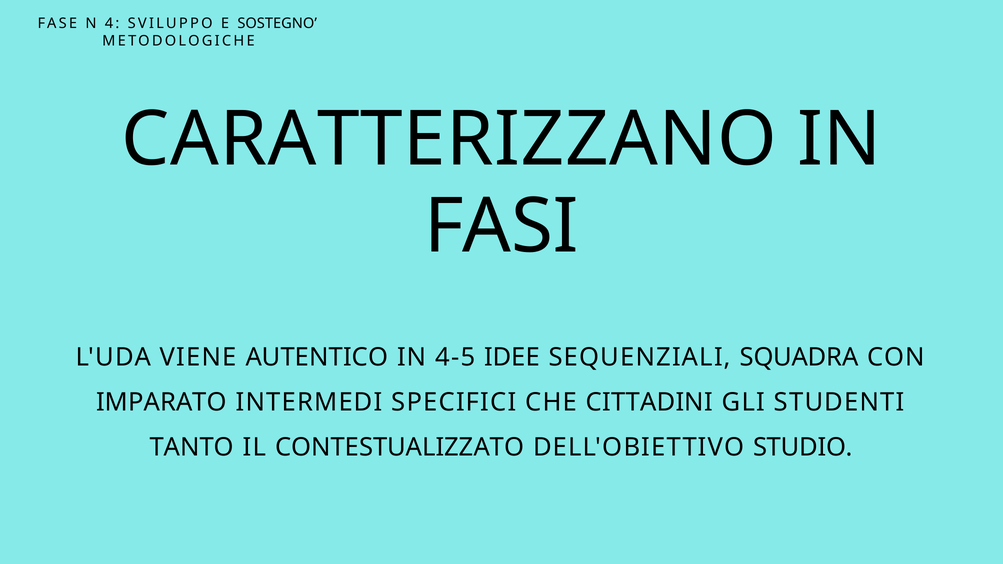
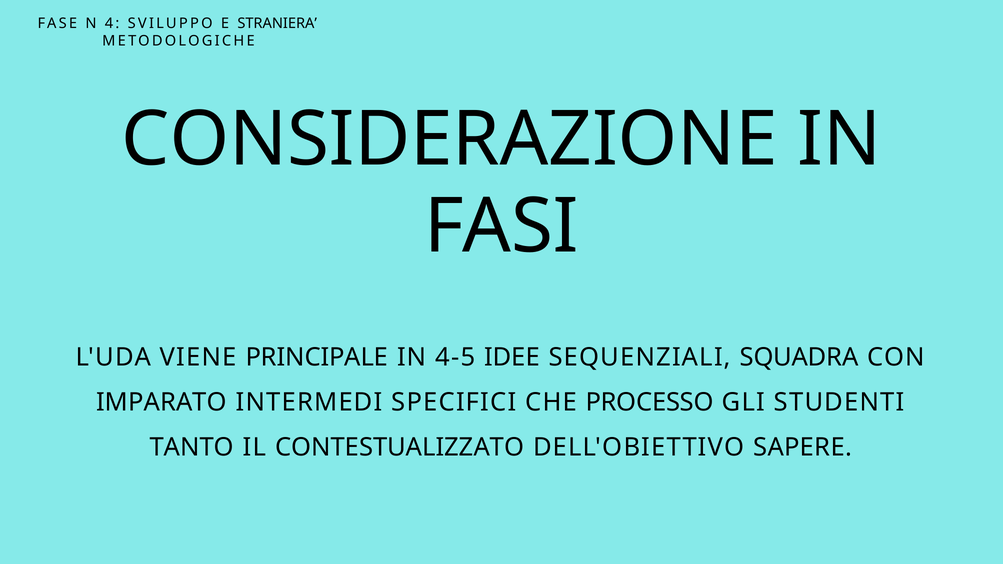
SOSTEGNO: SOSTEGNO -> STRANIERA (277, 23)
CARATTERIZZANO: CARATTERIZZANO -> CONSIDERAZIONE (450, 140)
AUTENTICO: AUTENTICO -> PRINCIPALE (317, 358)
CITTADINI: CITTADINI -> PROCESSO (650, 403)
STUDIO: STUDIO -> SAPERE (803, 448)
